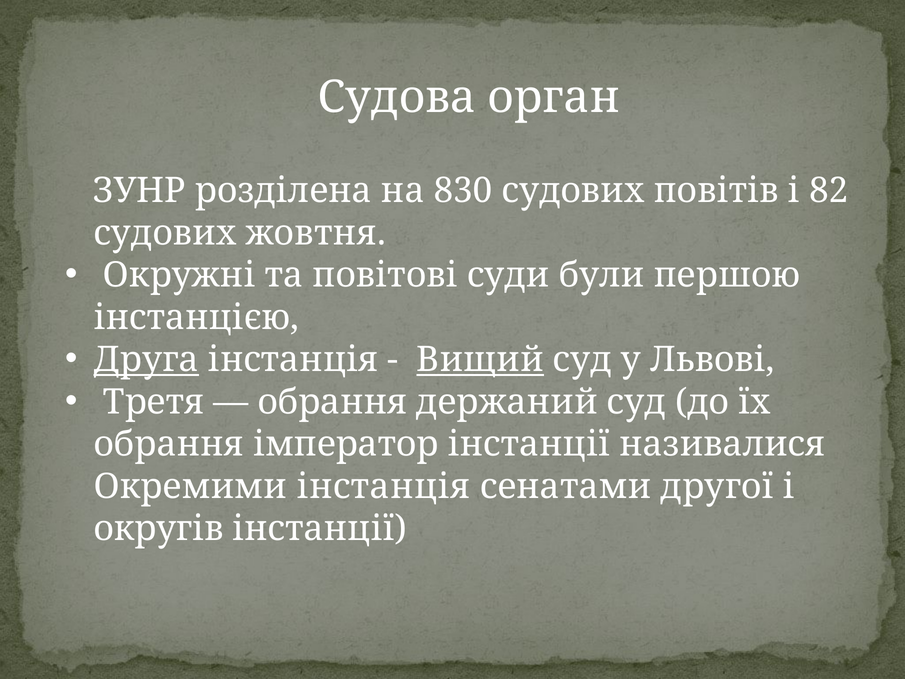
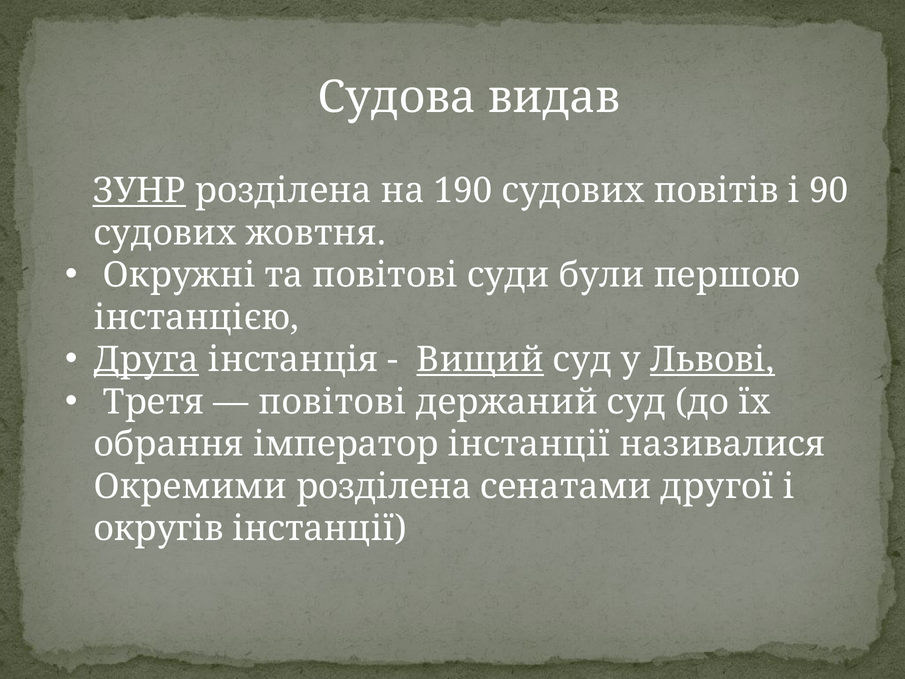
орган: орган -> видав (554, 97)
ЗУНР underline: none -> present (139, 191)
830: 830 -> 190 (463, 191)
82: 82 -> 90 (829, 191)
Львові underline: none -> present (712, 360)
обрання: обрання -> повітові (332, 402)
Окремими інстанція: інстанція -> розділена (384, 486)
